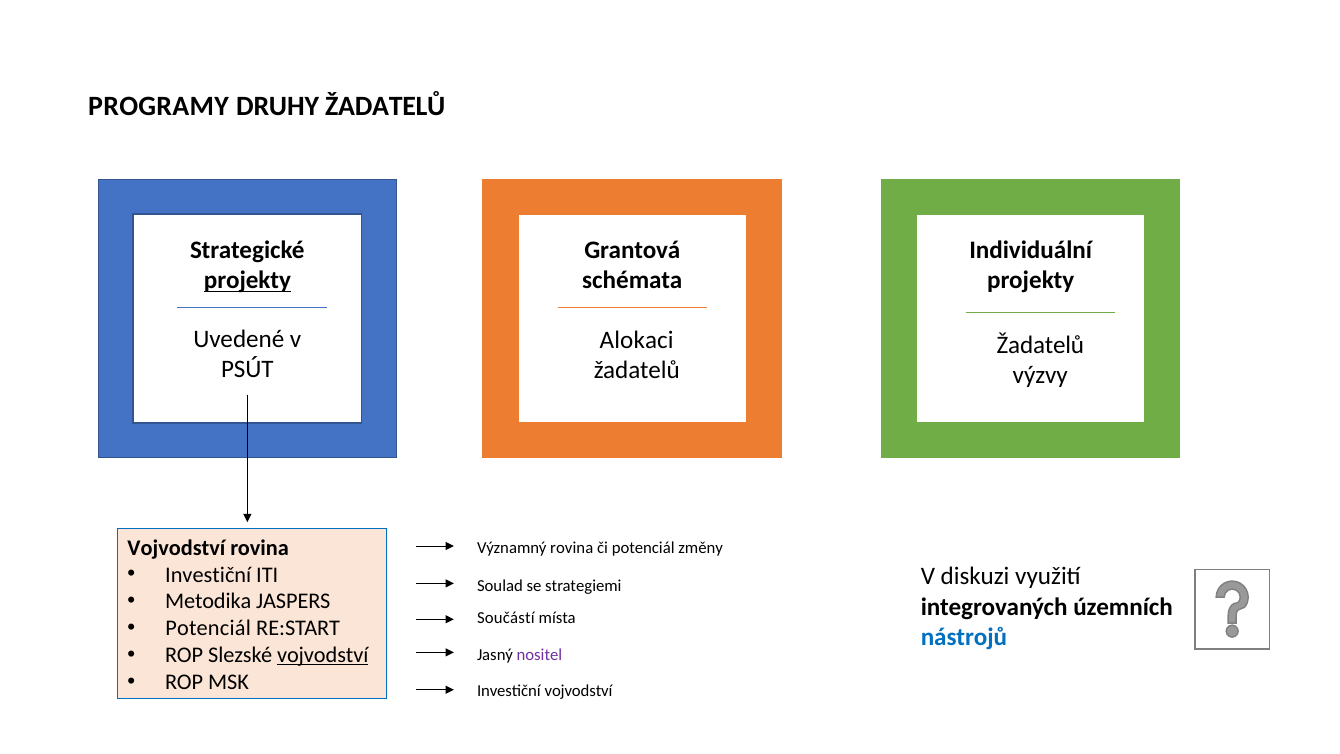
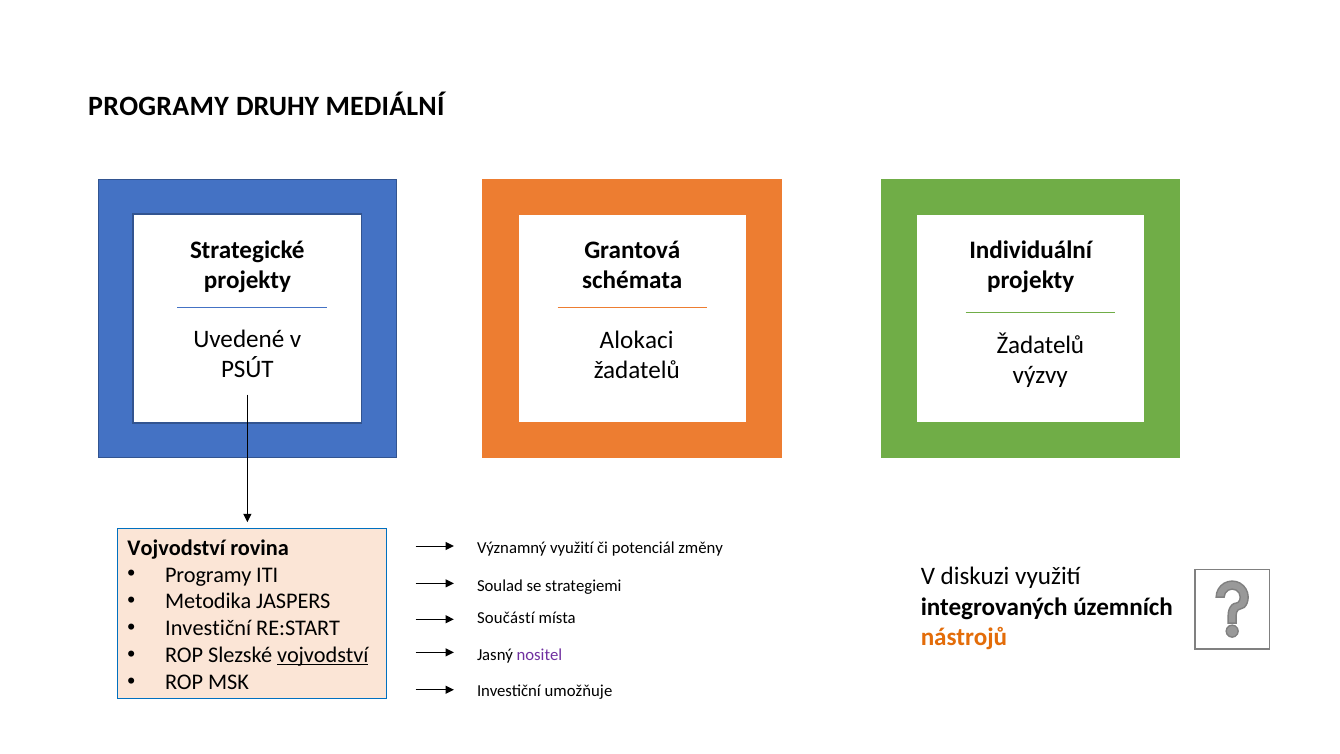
DRUHY ŽADATELŮ: ŽADATELŮ -> MEDIÁLNÍ (385, 106)
projekty underline: present -> none (247, 281)
Významný rovina: rovina -> využití (572, 548)
Investiční: Investiční -> Programy (208, 575)
Potenciál: Potenciál -> Investiční (208, 628)
nástrojů colour: blue -> orange (964, 637)
Investiční vojvodství: vojvodství -> umožňuje (578, 690)
